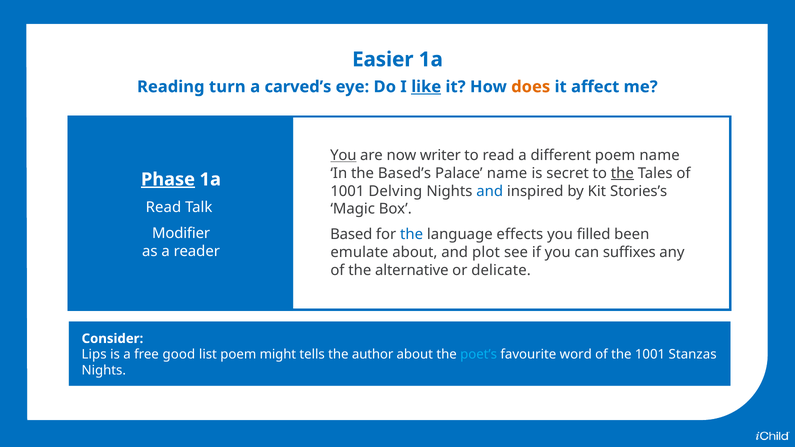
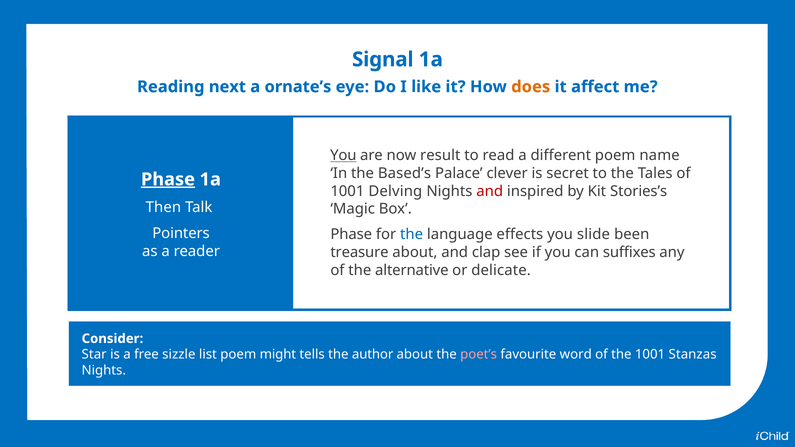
Easier: Easier -> Signal (383, 60)
turn: turn -> next (227, 87)
carved’s: carved’s -> ornate’s (298, 87)
like underline: present -> none (426, 87)
writer: writer -> result (440, 155)
Palace name: name -> clever (507, 173)
the underline: present -> none (622, 173)
and colour: blue -> red (490, 191)
Read: Read -> Then (163, 207)
Modifier: Modifier -> Pointers (181, 234)
Based: Based -> Phase (351, 234)
filled: filled -> slide (593, 234)
emulate: emulate -> treasure (359, 252)
plot: plot -> clap (486, 252)
Lips: Lips -> Star (94, 355)
good: good -> sizzle (179, 355)
poet’s colour: light blue -> pink (479, 355)
